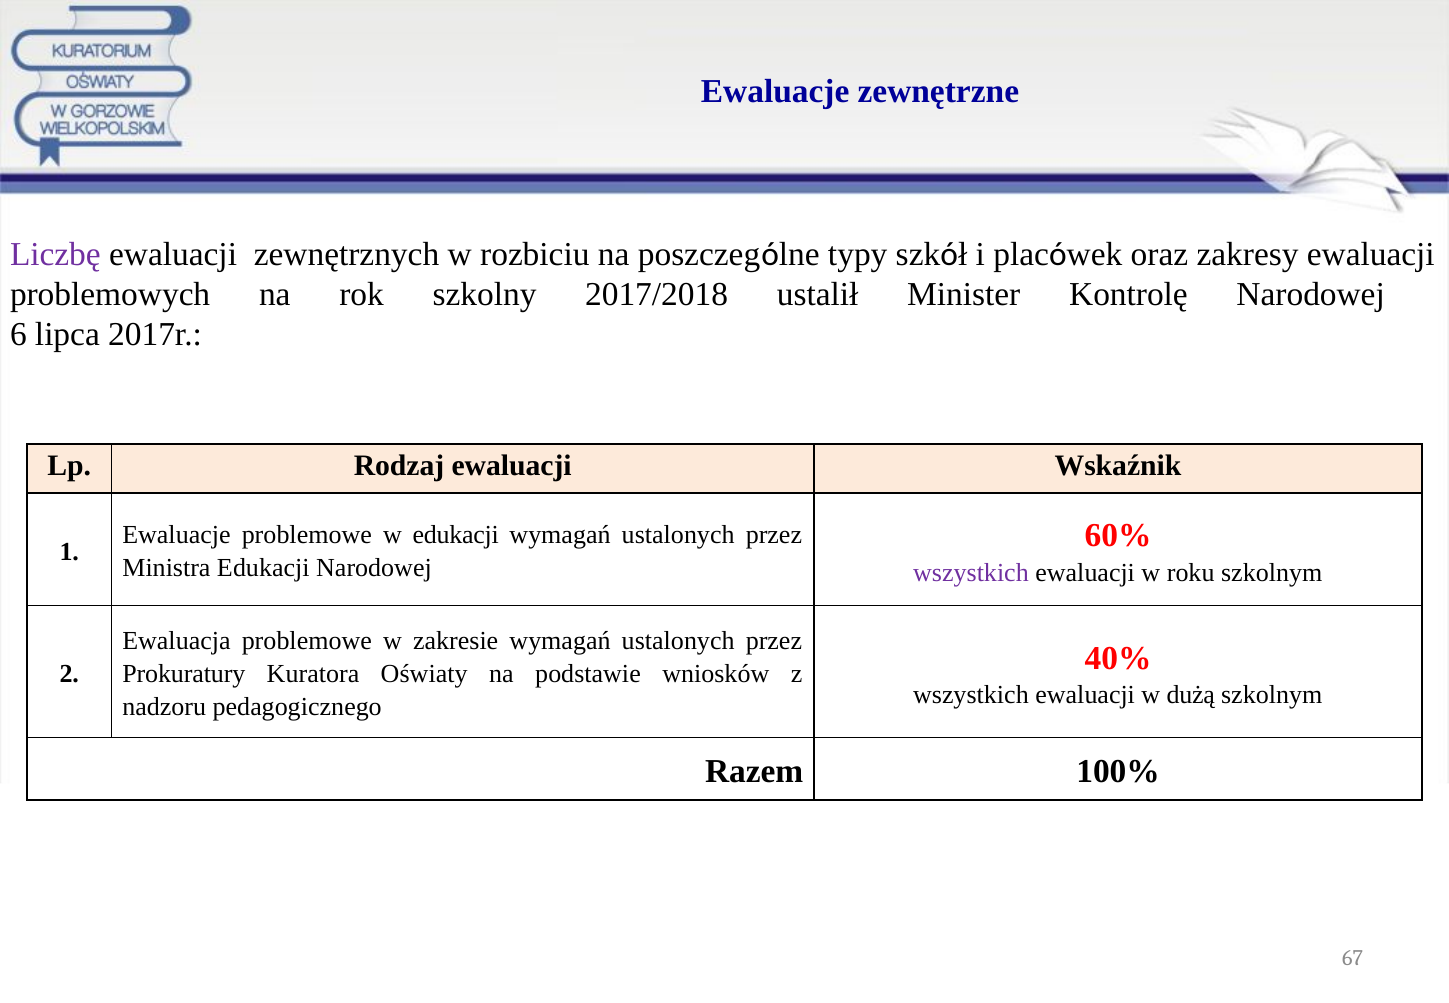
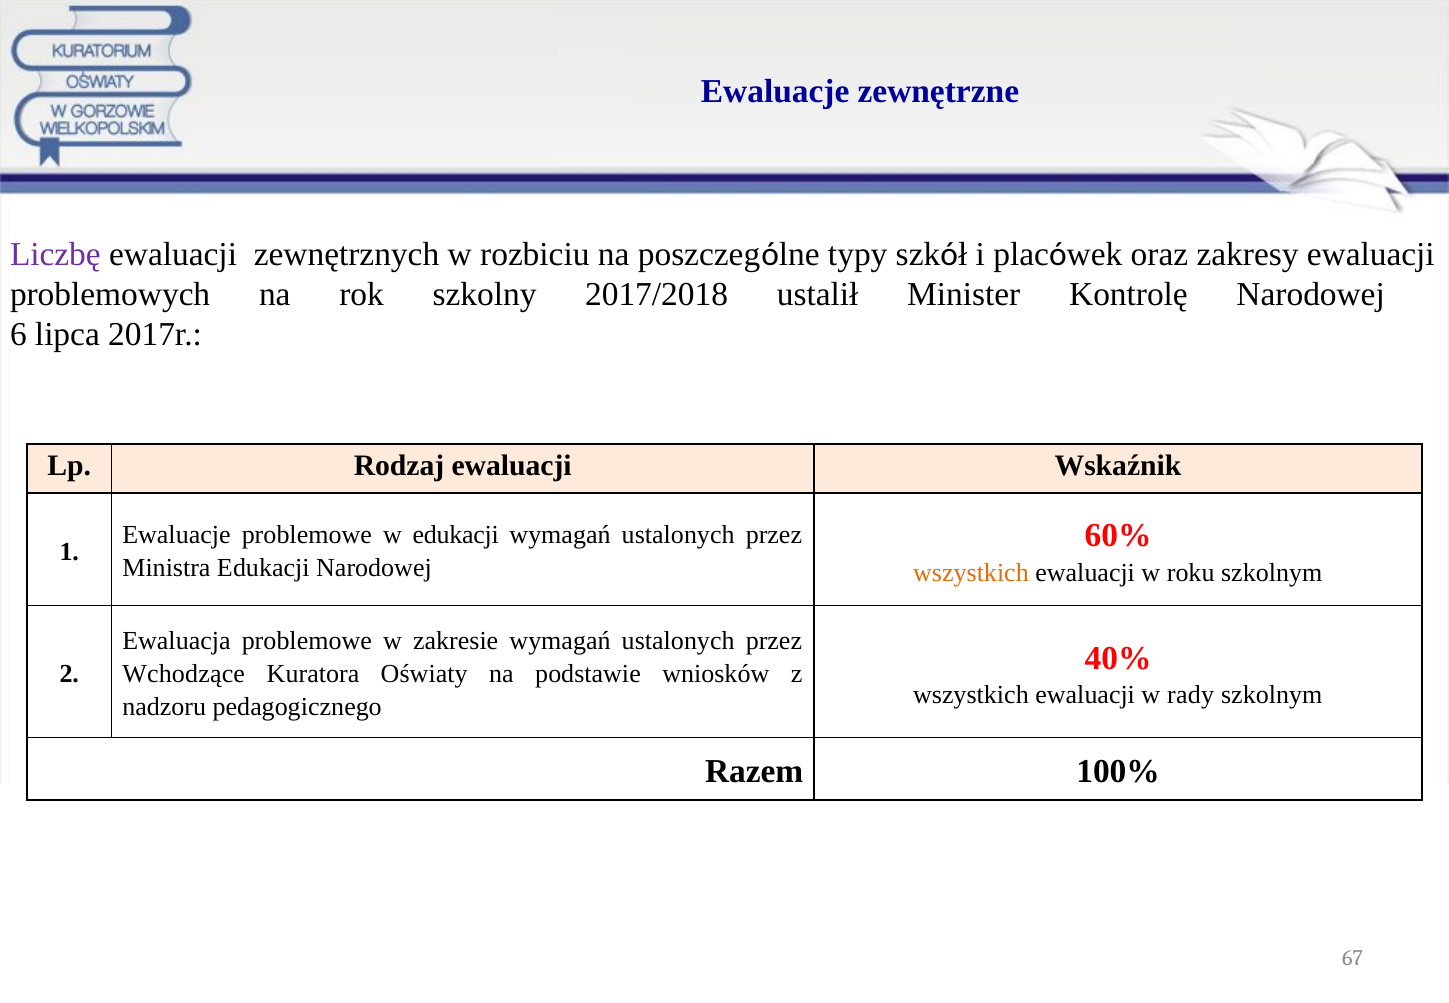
wszystkich colour: purple -> orange (971, 573)
Prokuratury: Prokuratury -> Wchodzące (184, 674)
dużą: dużą -> rady (1191, 695)
